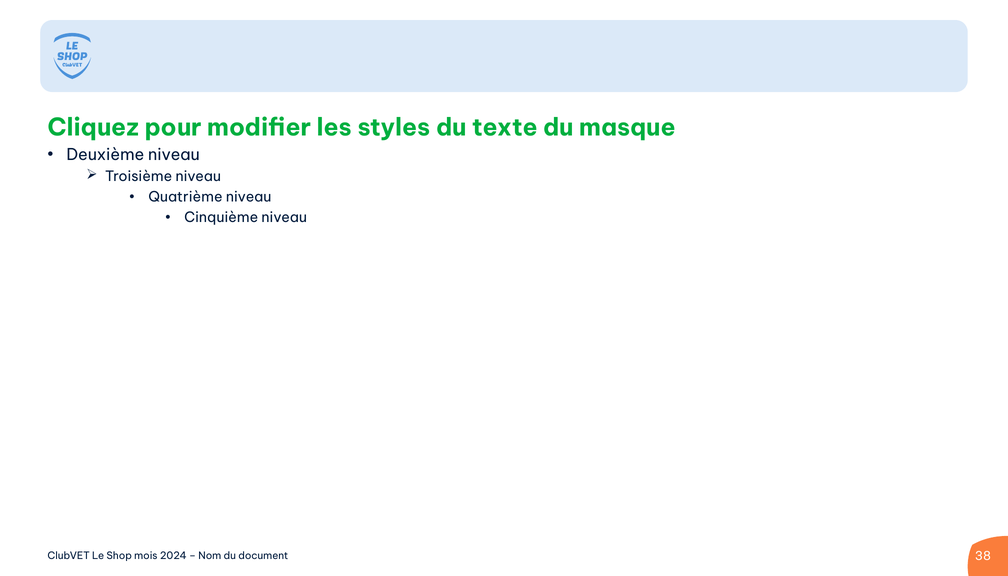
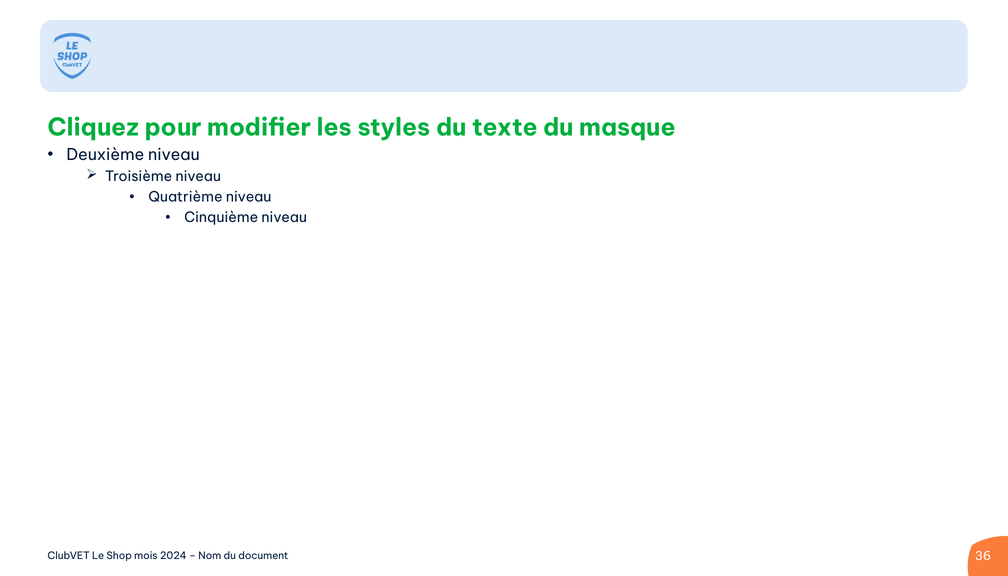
38: 38 -> 36 (983, 556)
